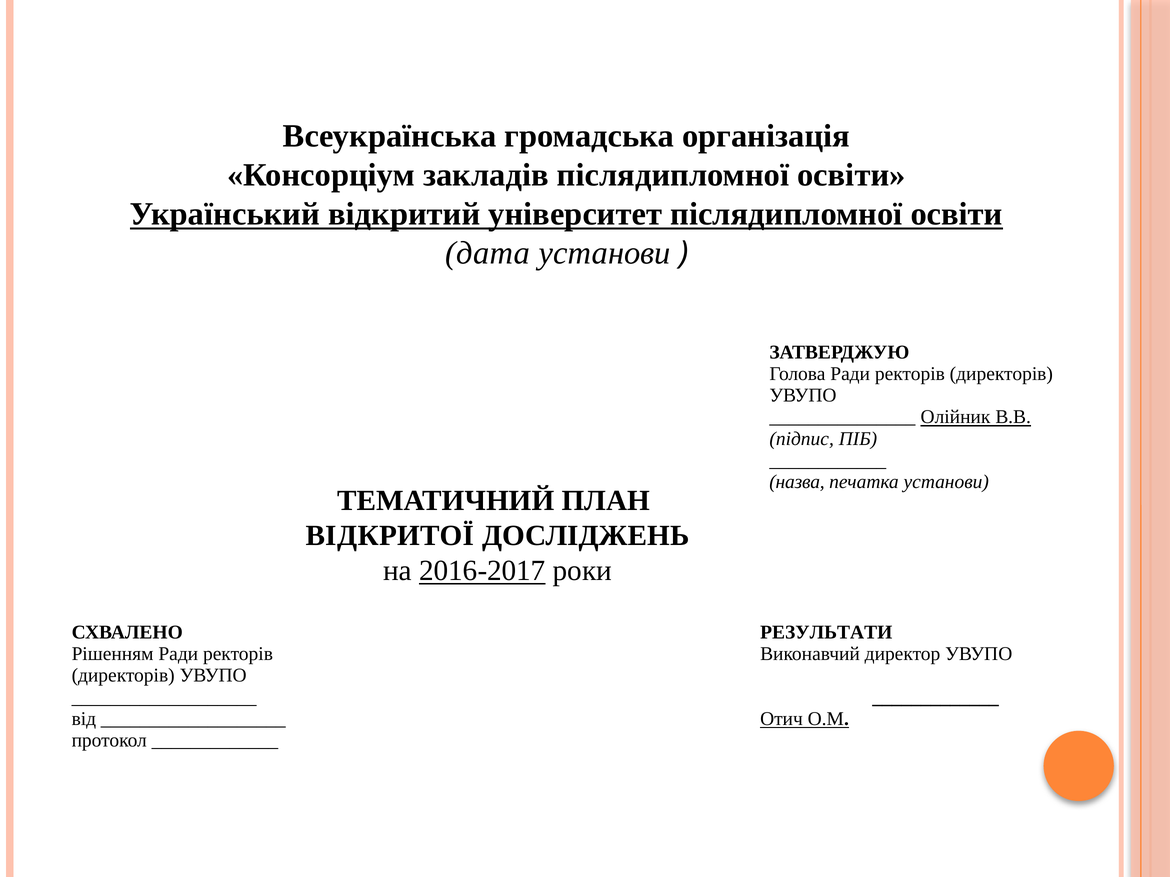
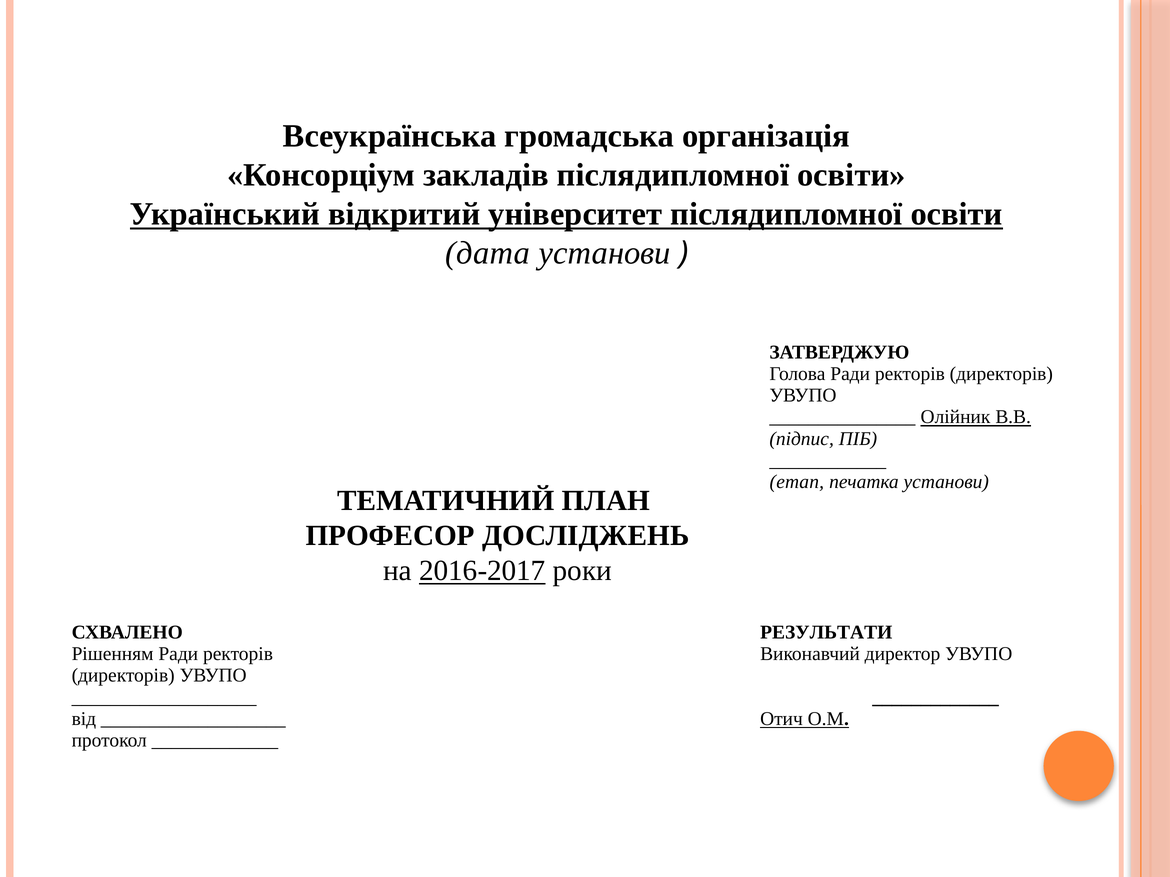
назва: назва -> етап (797, 482)
ВІДКРИТОЇ: ВІДКРИТОЇ -> ПРОФЕСОР (390, 536)
